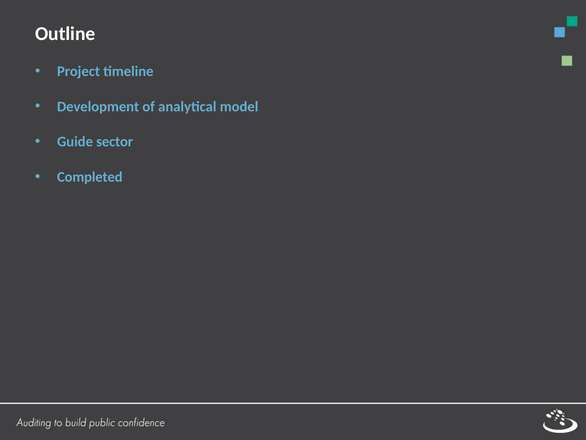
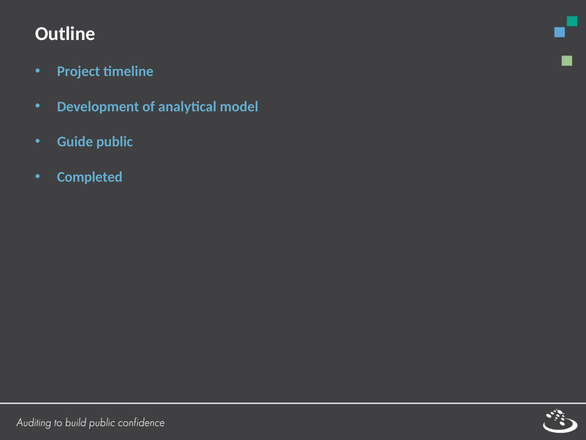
sector: sector -> public (115, 142)
